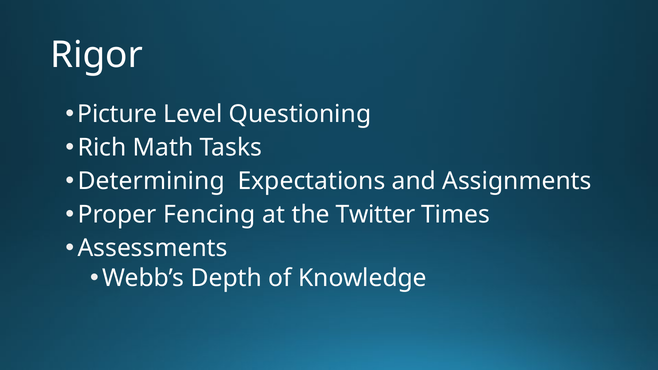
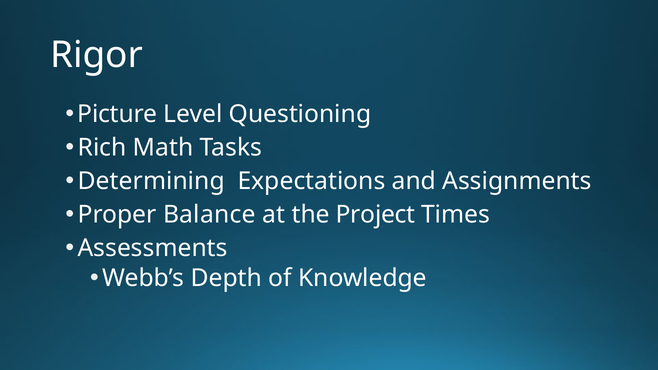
Fencing: Fencing -> Balance (209, 215)
Twitter: Twitter -> Project (376, 215)
